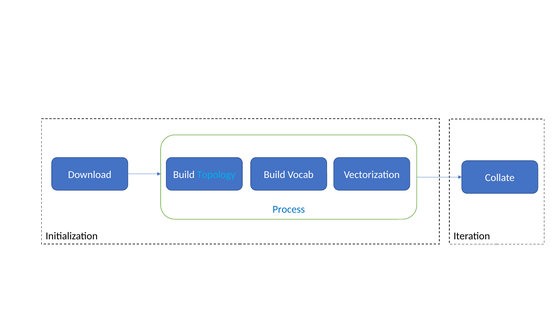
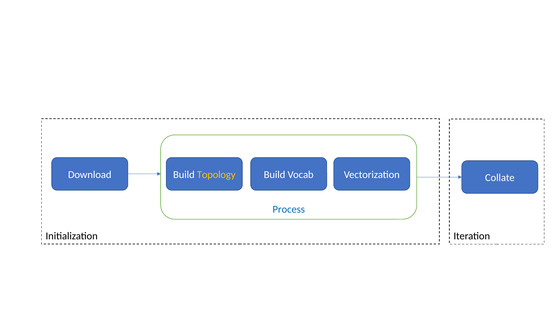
Topology colour: light blue -> yellow (216, 175)
